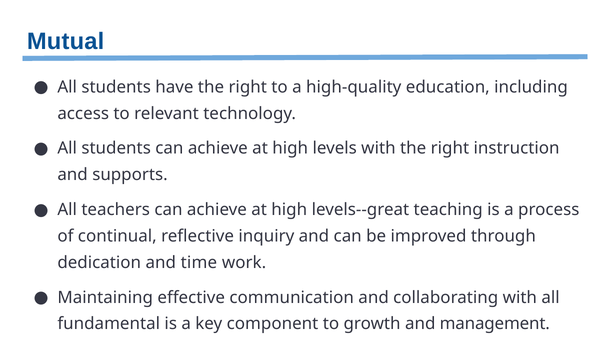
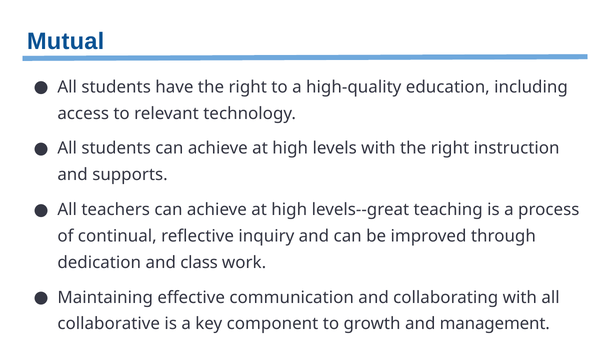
time: time -> class (199, 263)
fundamental: fundamental -> collaborative (109, 324)
